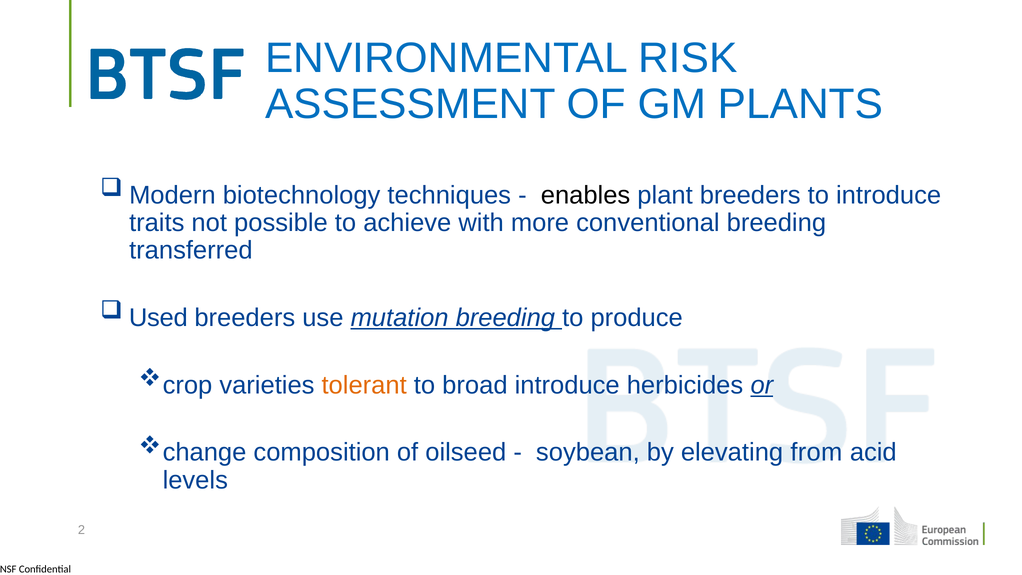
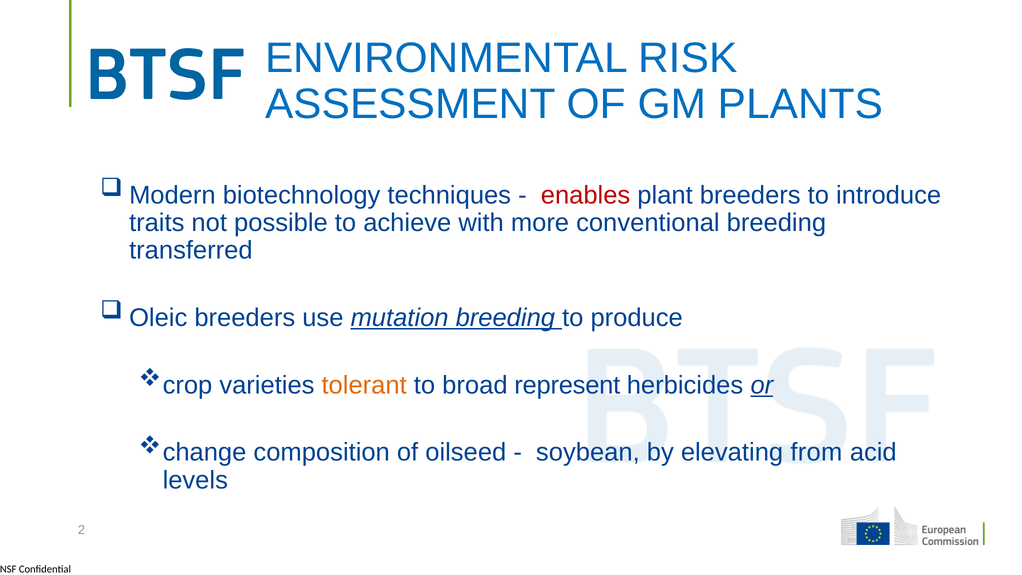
enables colour: black -> red (586, 195)
Used: Used -> Oleic (158, 318)
broad introduce: introduce -> represent (567, 385)
